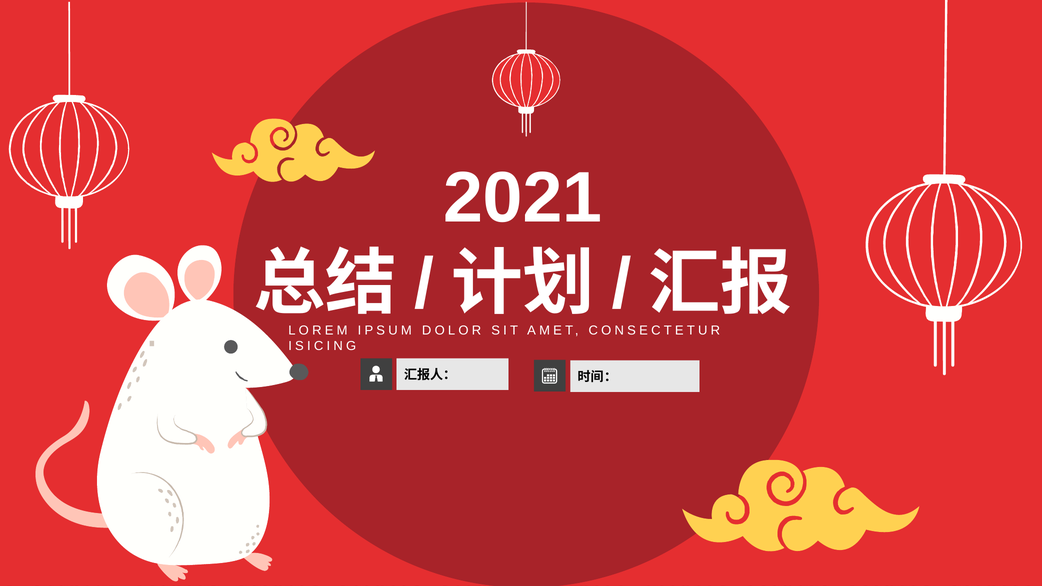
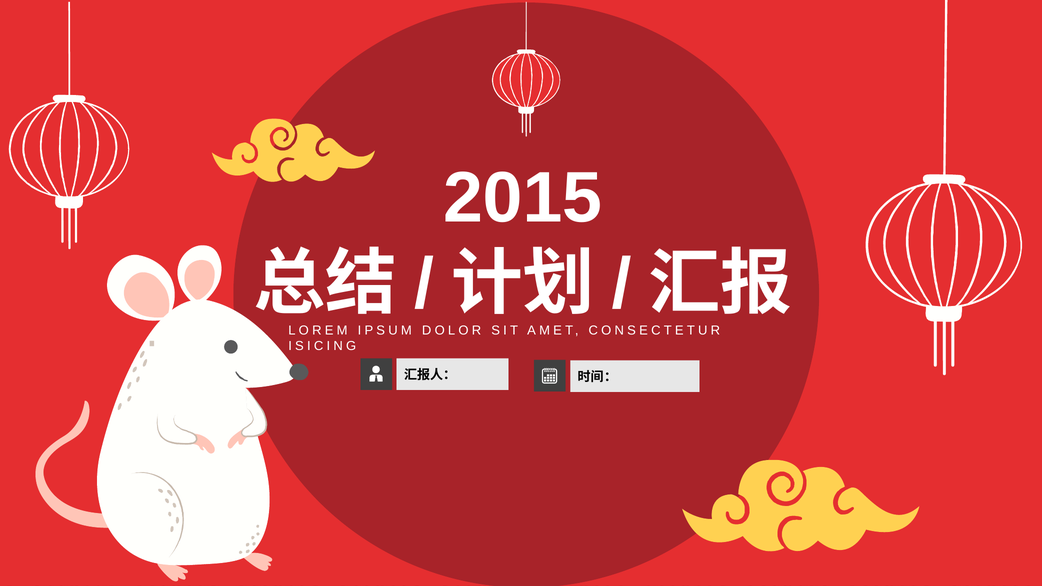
2021: 2021 -> 2015 (523, 198)
